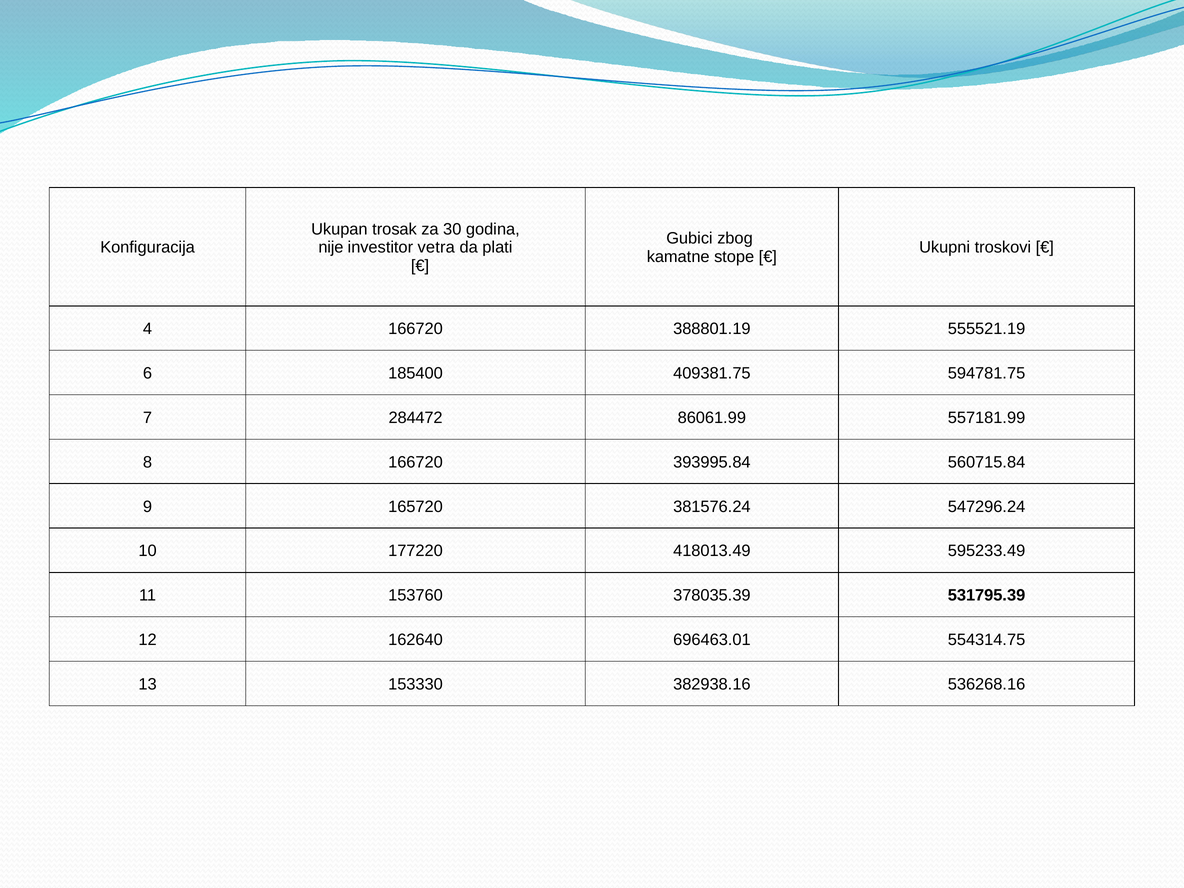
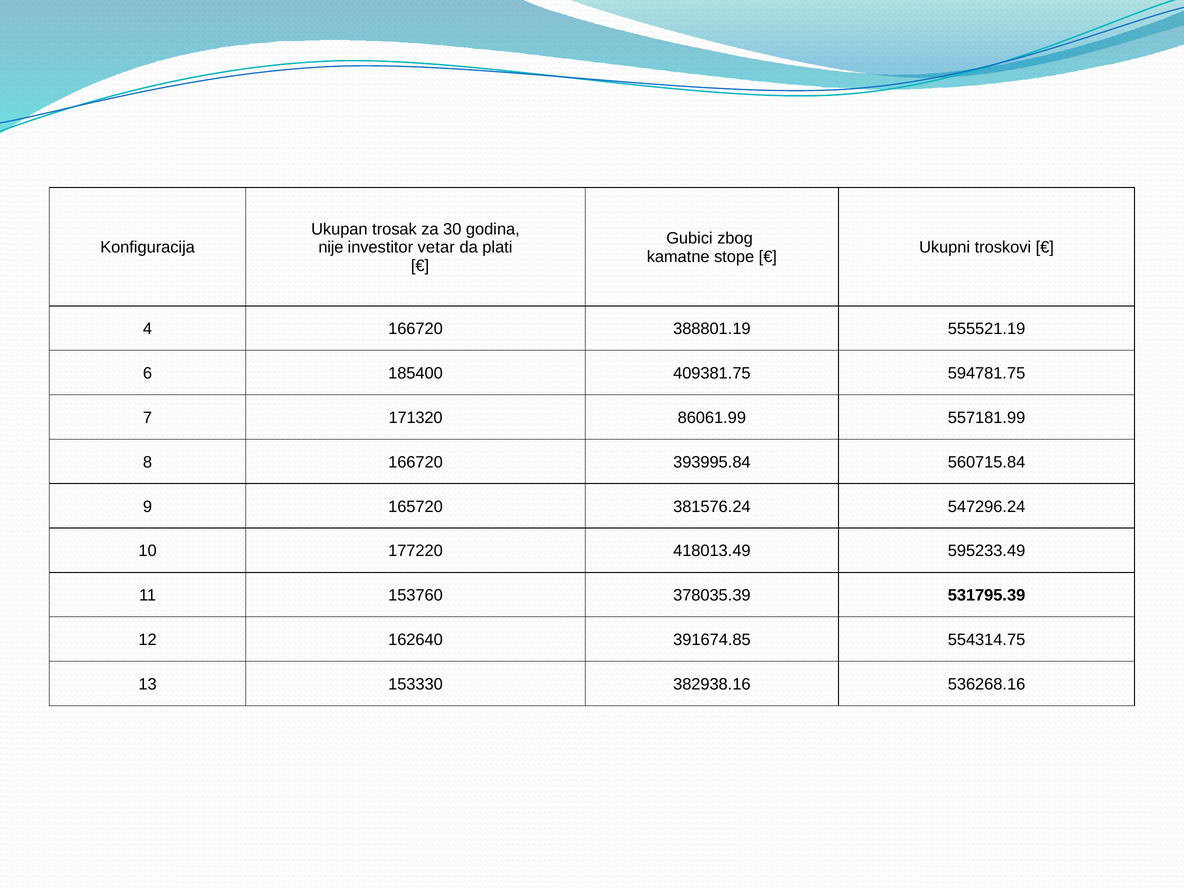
vetra: vetra -> vetar (436, 247)
284472: 284472 -> 171320 (416, 418)
696463.01: 696463.01 -> 391674.85 (712, 640)
